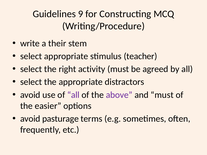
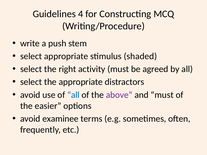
9: 9 -> 4 (81, 14)
their: their -> push (57, 43)
teacher: teacher -> shaded (140, 56)
all colour: purple -> blue (73, 95)
pasturage: pasturage -> examinee (60, 119)
